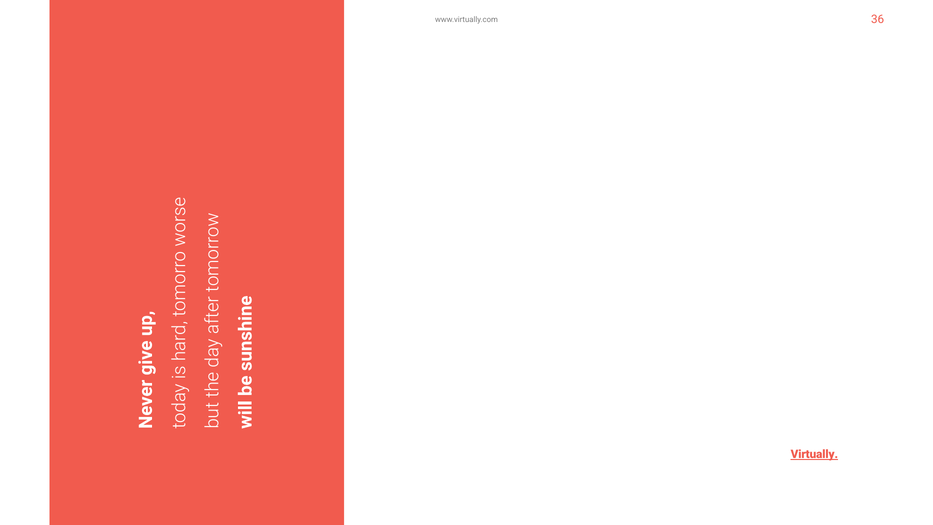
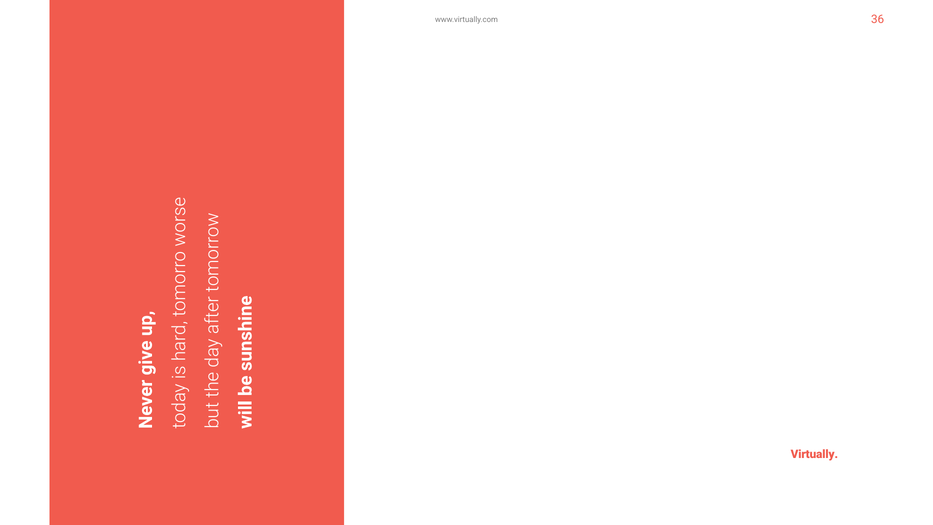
Virtually underline: present -> none (814, 454)
